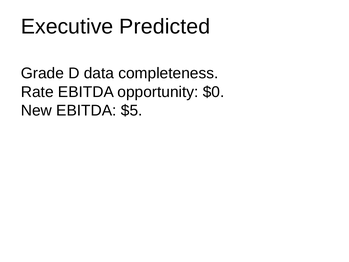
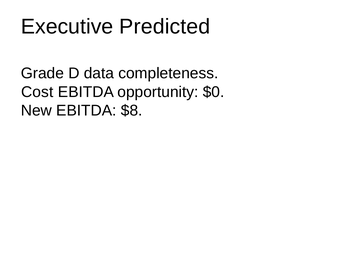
Rate: Rate -> Cost (37, 92)
$5: $5 -> $8 (132, 110)
